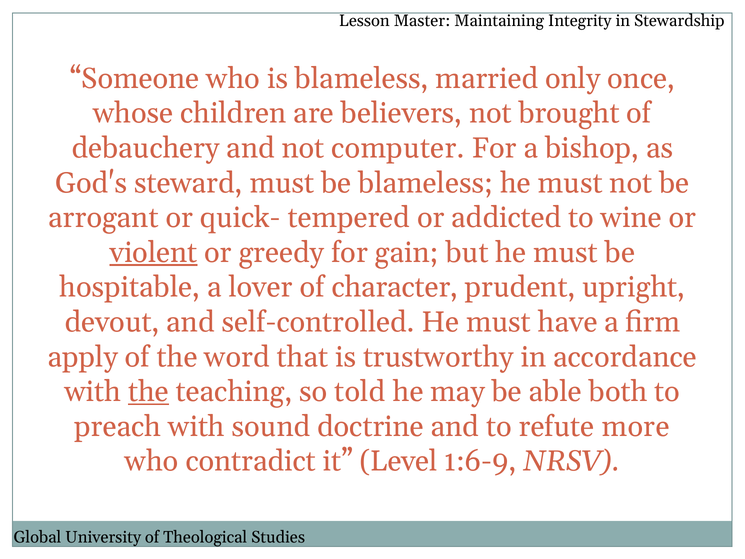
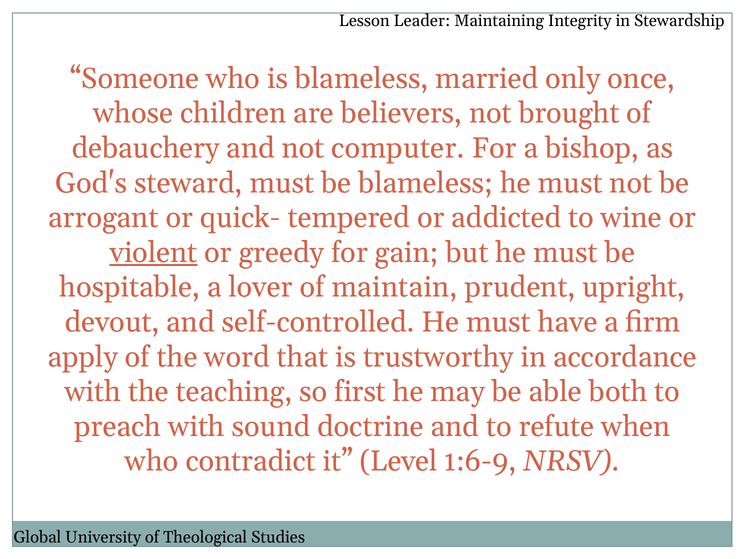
Master: Master -> Leader (422, 21)
character: character -> maintain (395, 287)
the underline: present -> none (149, 392)
told: told -> first (360, 392)
more: more -> when (636, 426)
